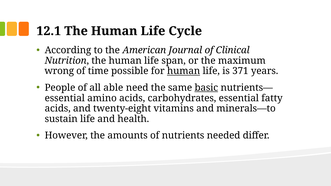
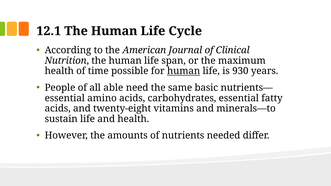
wrong: wrong -> health (59, 71)
371: 371 -> 930 (240, 71)
basic underline: present -> none (206, 88)
